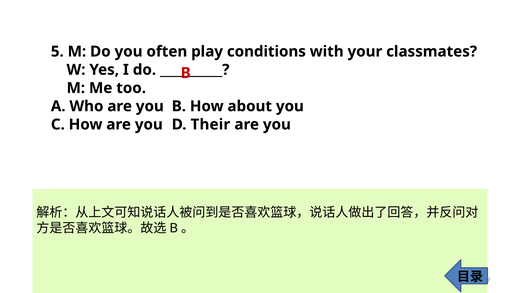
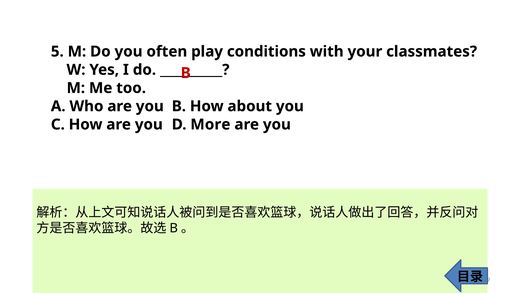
Their: Their -> More (210, 124)
